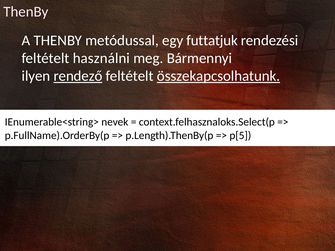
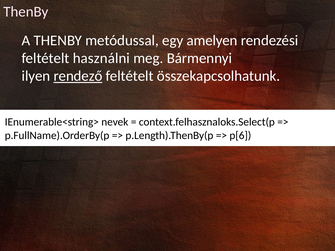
futtatjuk: futtatjuk -> amelyen (212, 40)
összekapcsolhatunk underline: present -> none (219, 76)
p[5: p[5 -> p[6 (240, 136)
